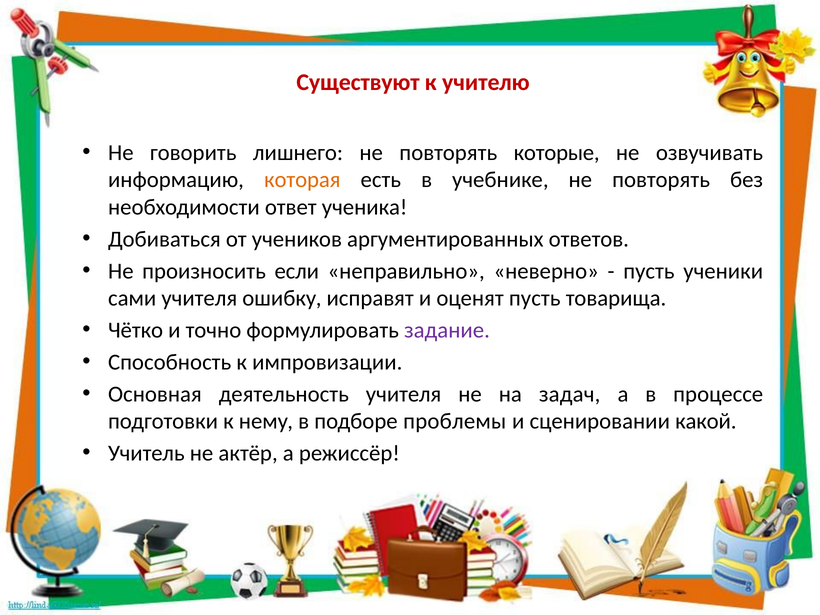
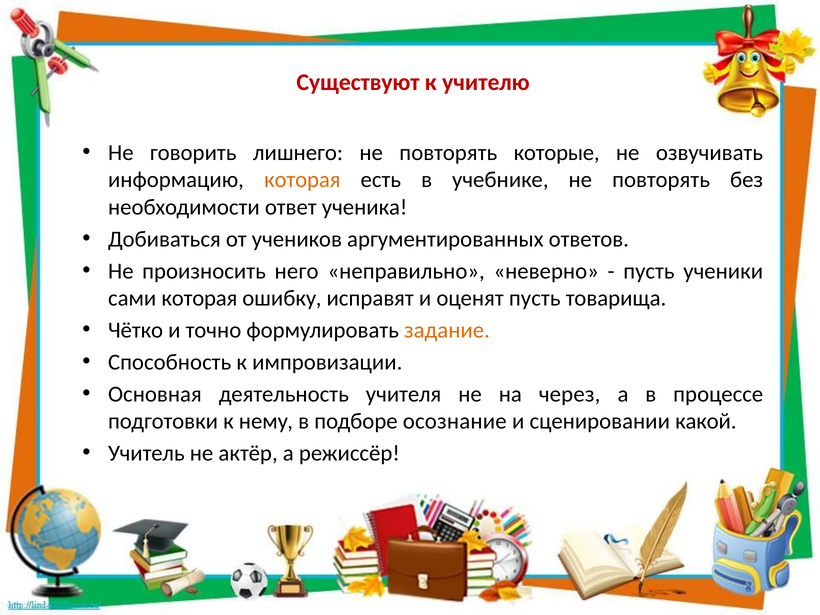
если: если -> него (297, 271)
сами учителя: учителя -> которая (199, 298)
задание colour: purple -> orange (447, 330)
задач: задач -> через (570, 394)
проблемы: проблемы -> осознание (455, 421)
